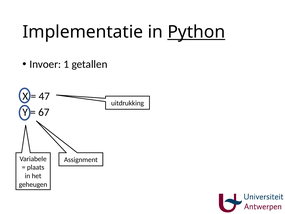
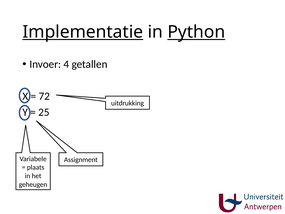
Implementatie underline: none -> present (83, 32)
1: 1 -> 4 (66, 64)
47: 47 -> 72 (44, 96)
67: 67 -> 25 (44, 112)
